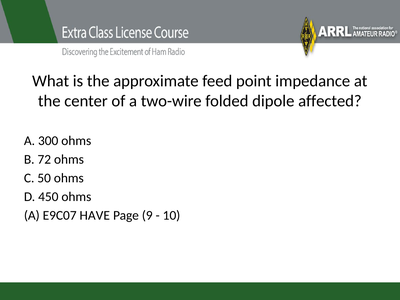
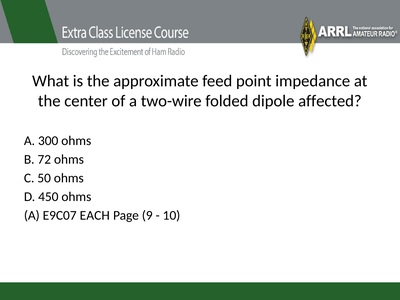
HAVE: HAVE -> EACH (95, 216)
